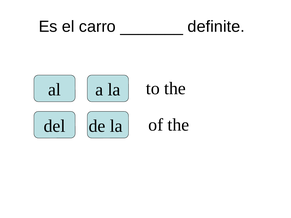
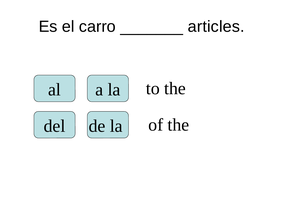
definite: definite -> articles (216, 27)
